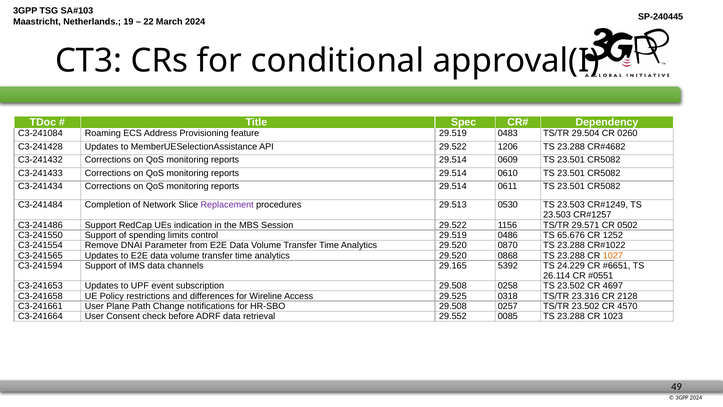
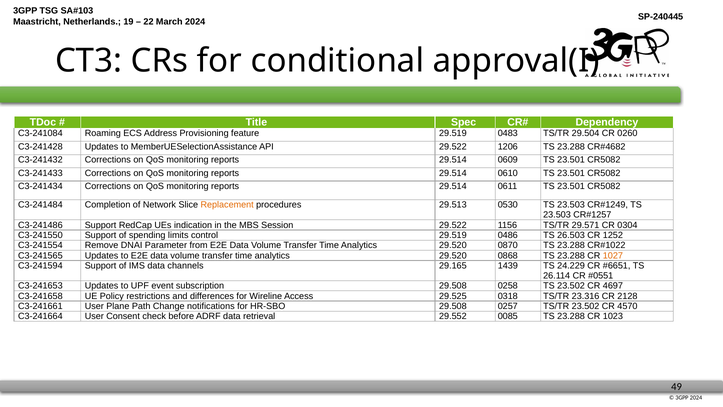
Replacement colour: purple -> orange (227, 205)
0502: 0502 -> 0304 (627, 225)
65.676: 65.676 -> 26.503 (571, 235)
5392: 5392 -> 1439 (508, 266)
